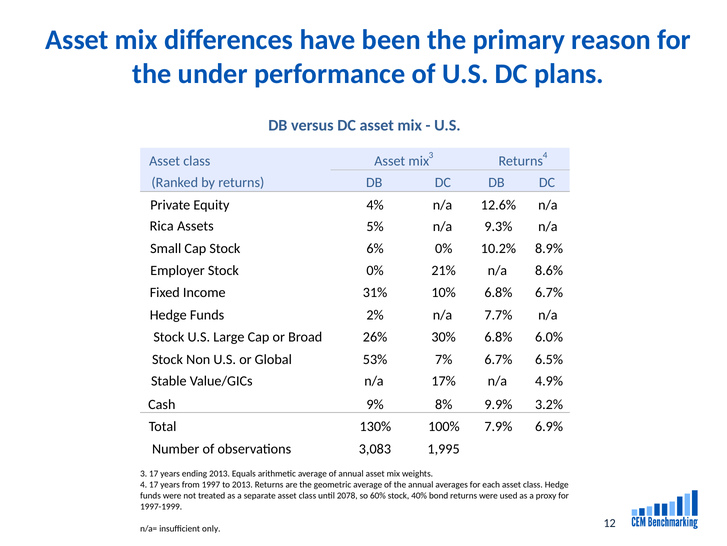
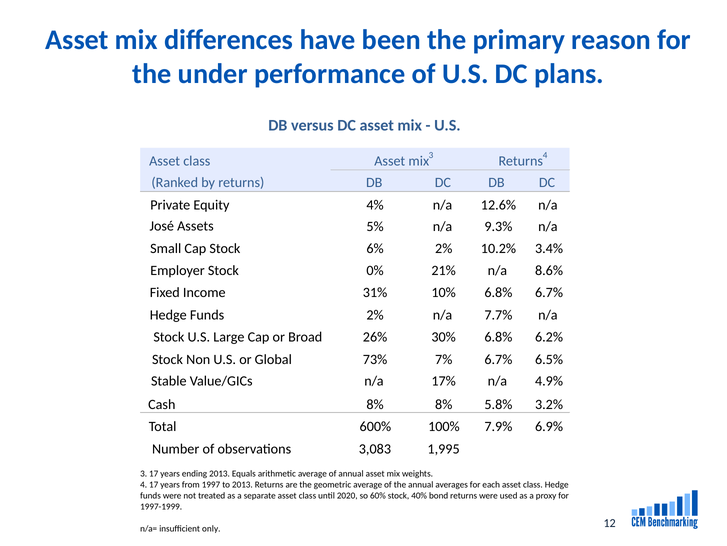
Rica: Rica -> José (162, 226)
6% 0%: 0% -> 2% (444, 248)
8.9%: 8.9% -> 3.4% (549, 248)
6.0%: 6.0% -> 6.2% (549, 337)
53%: 53% -> 73% (375, 359)
Cash 9%: 9% -> 8% (375, 404)
9.9%: 9.9% -> 5.8% (498, 404)
130%: 130% -> 600% (375, 426)
2078: 2078 -> 2020 (347, 495)
